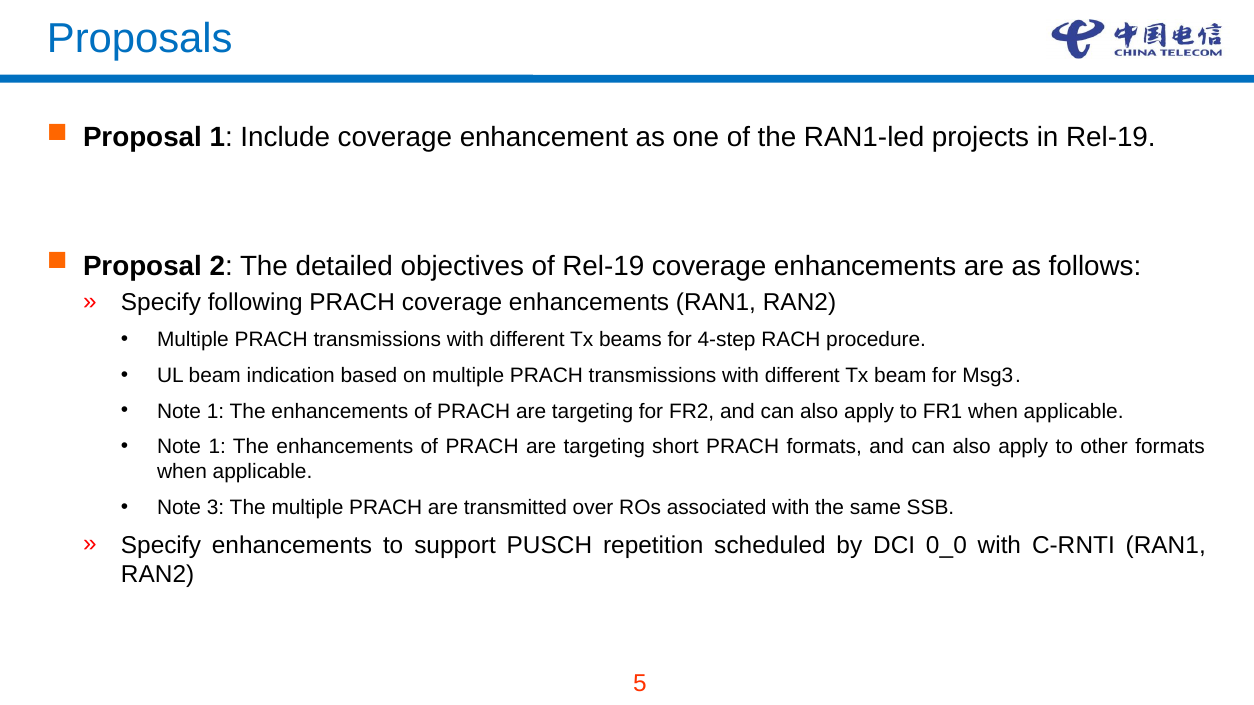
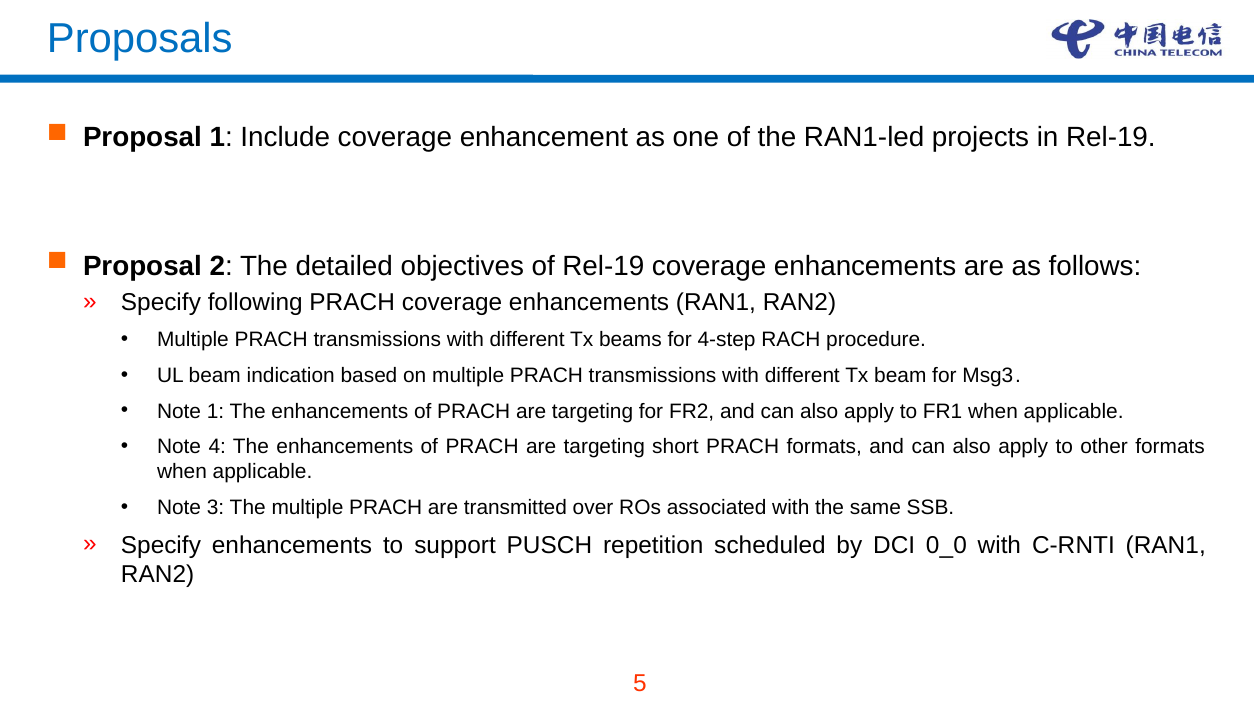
1: 1 -> 4 (217, 447)
